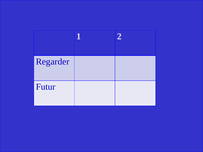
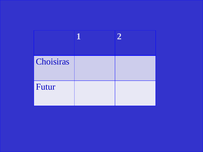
Regarder: Regarder -> Choisiras (53, 62)
